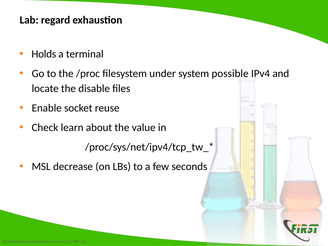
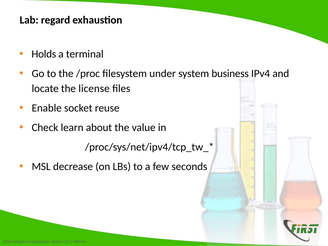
possible: possible -> business (230, 74)
disable: disable -> license (94, 89)
